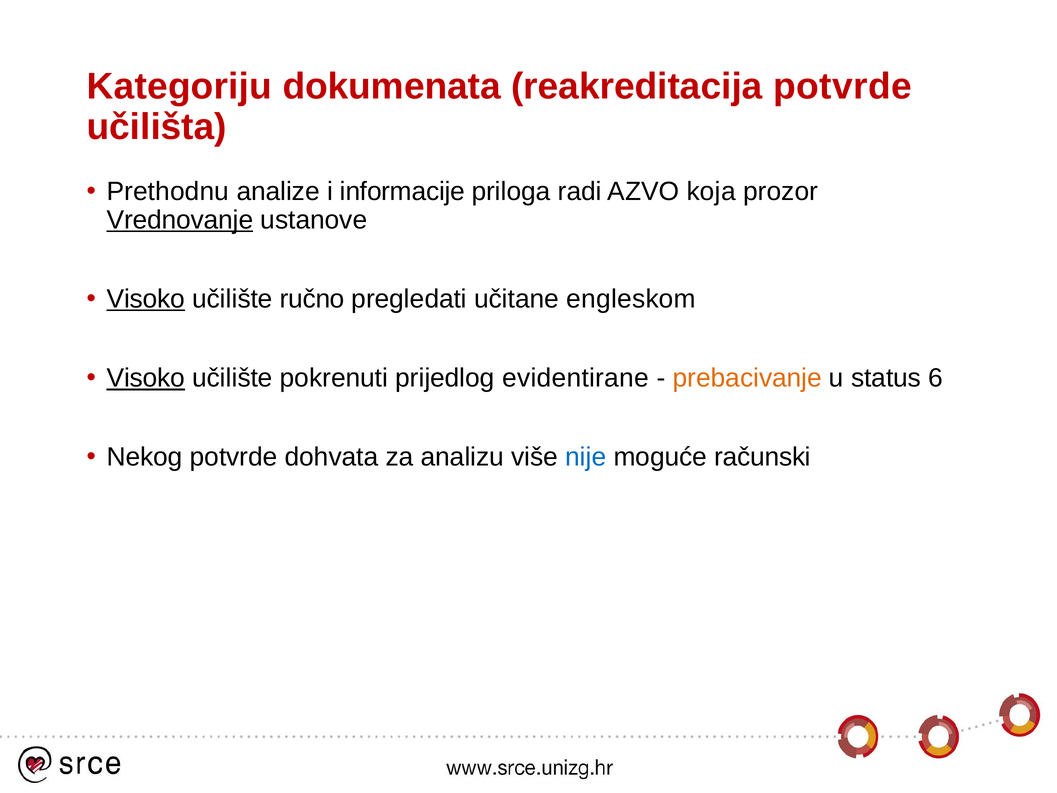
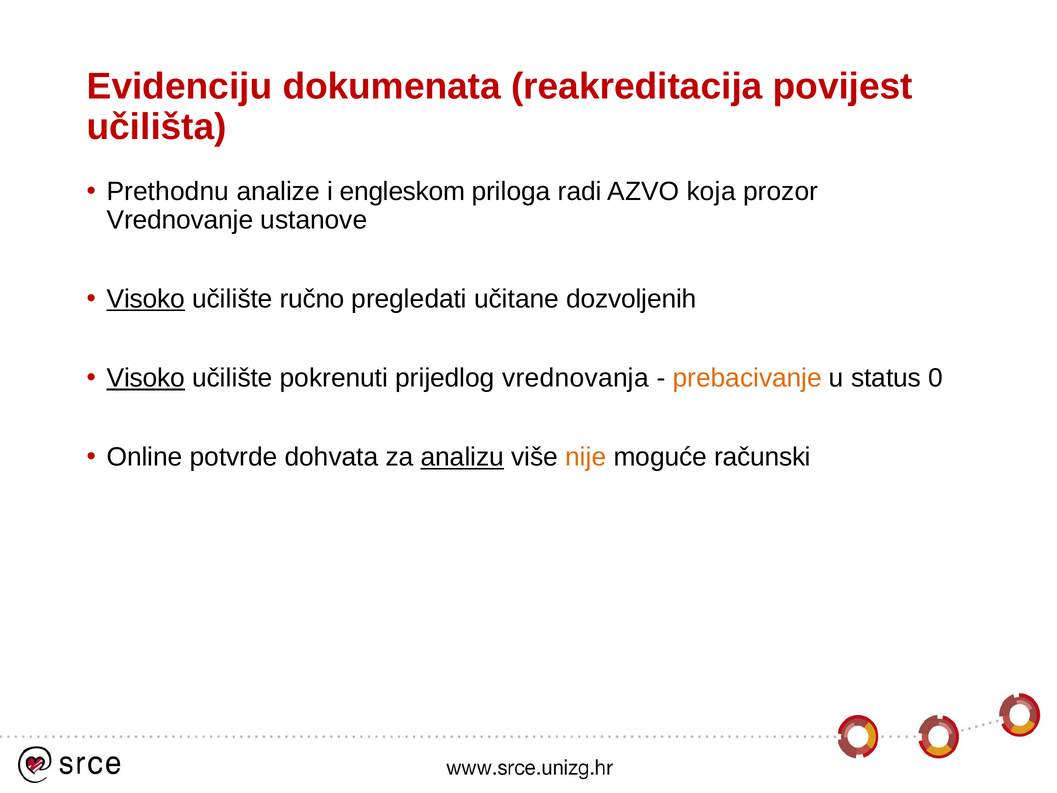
Kategoriju: Kategoriju -> Evidenciju (180, 87)
reakreditacija potvrde: potvrde -> povijest (843, 87)
informacije: informacije -> engleskom (402, 191)
Vrednovanje underline: present -> none (180, 220)
engleskom: engleskom -> dozvoljenih (631, 299)
evidentirane: evidentirane -> vrednovanja (576, 378)
6: 6 -> 0 (936, 378)
Nekog: Nekog -> Online (145, 457)
analizu underline: none -> present (462, 457)
nije colour: blue -> orange (586, 457)
